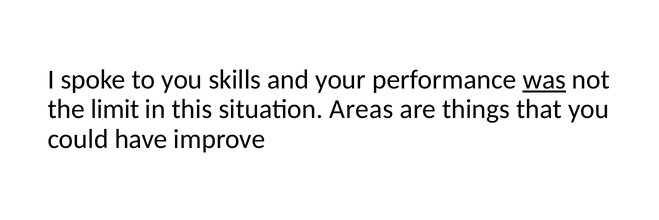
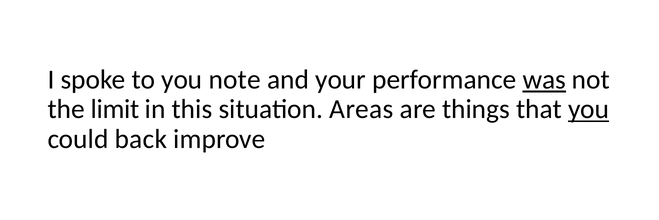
skills: skills -> note (235, 79)
you underline: none -> present (589, 109)
have: have -> back (141, 139)
